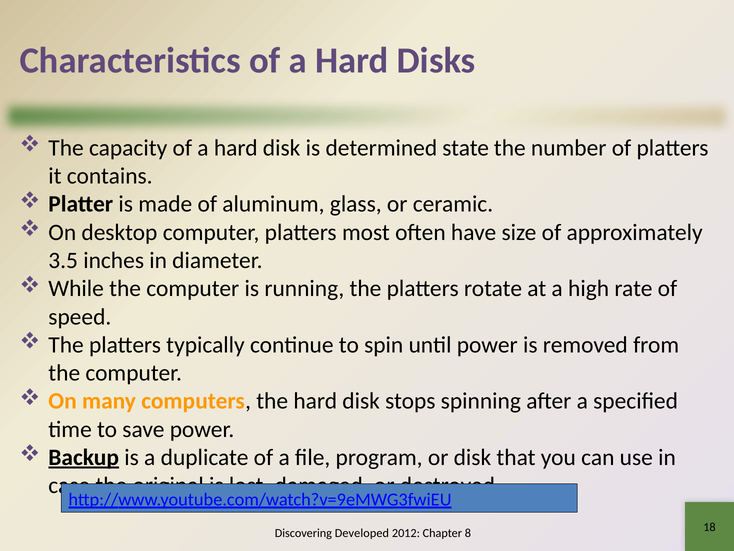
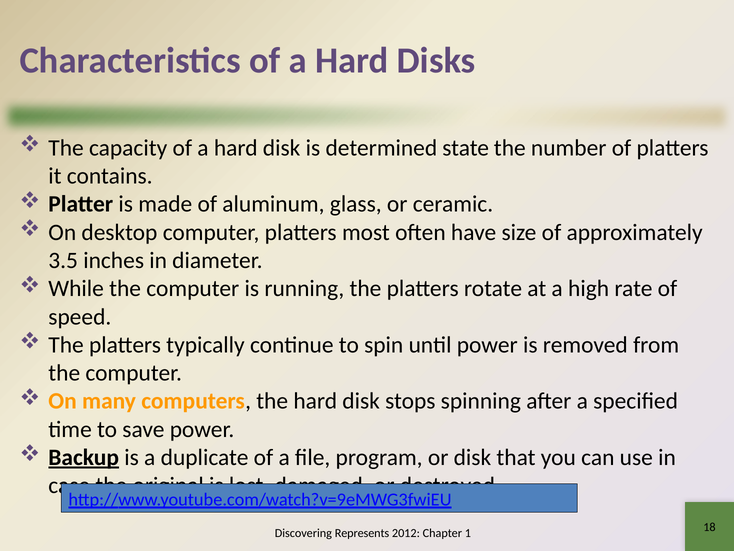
Developed: Developed -> Represents (362, 533)
8: 8 -> 1 (468, 533)
